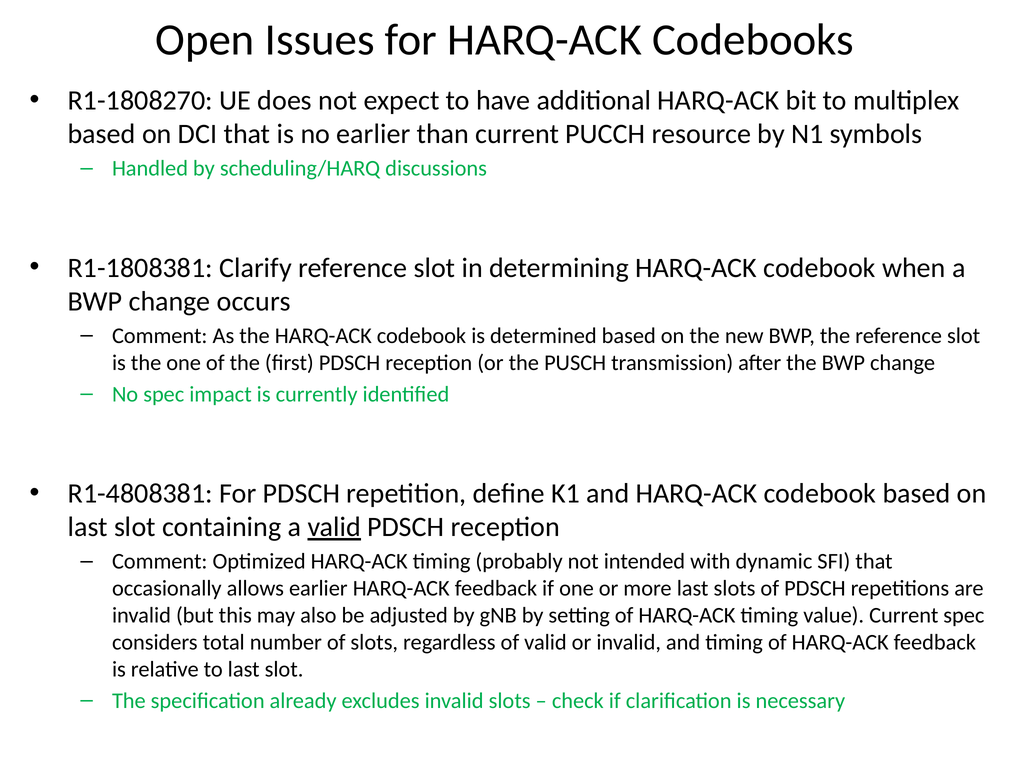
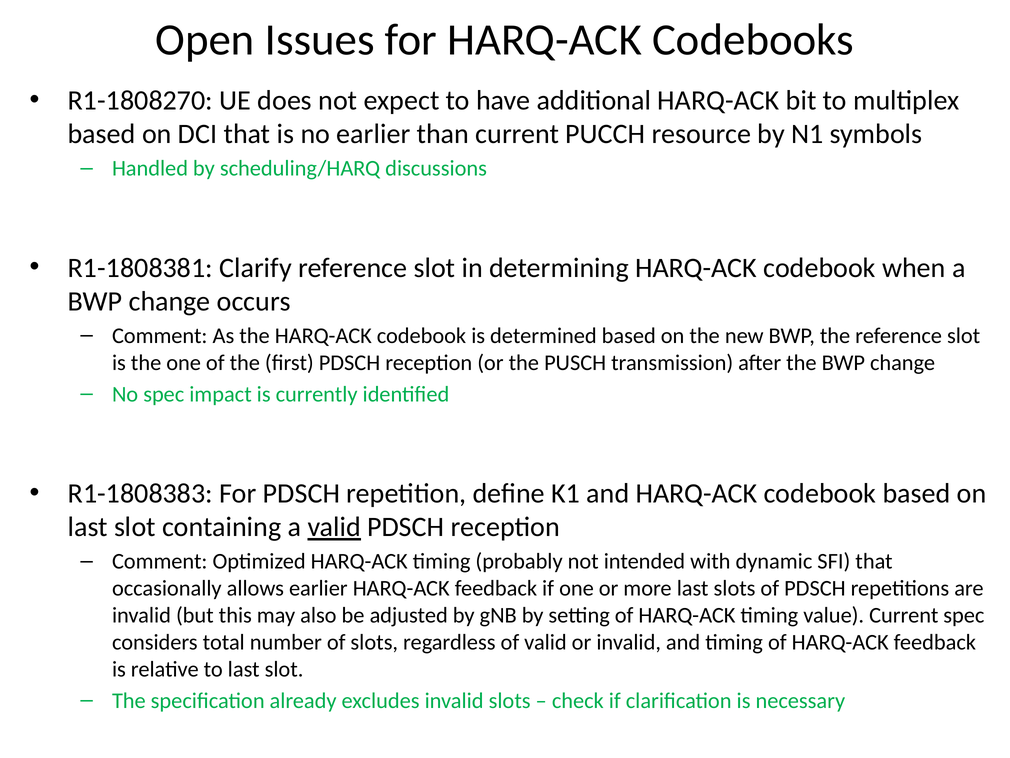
R1-4808381: R1-4808381 -> R1-1808383 (140, 493)
